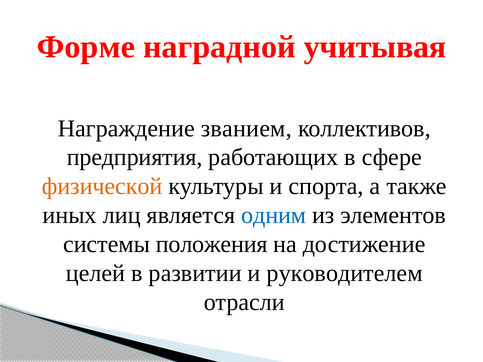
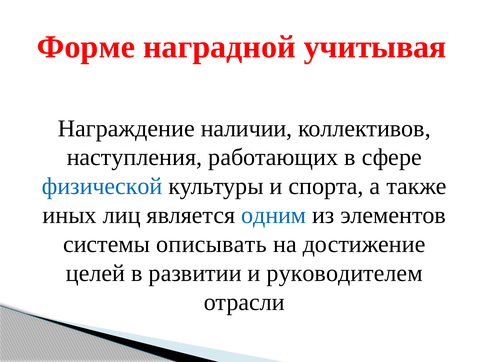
званием: званием -> наличии (247, 128)
предприятия: предприятия -> наступления (134, 157)
физической colour: orange -> blue (102, 186)
положения: положения -> описывать (211, 244)
